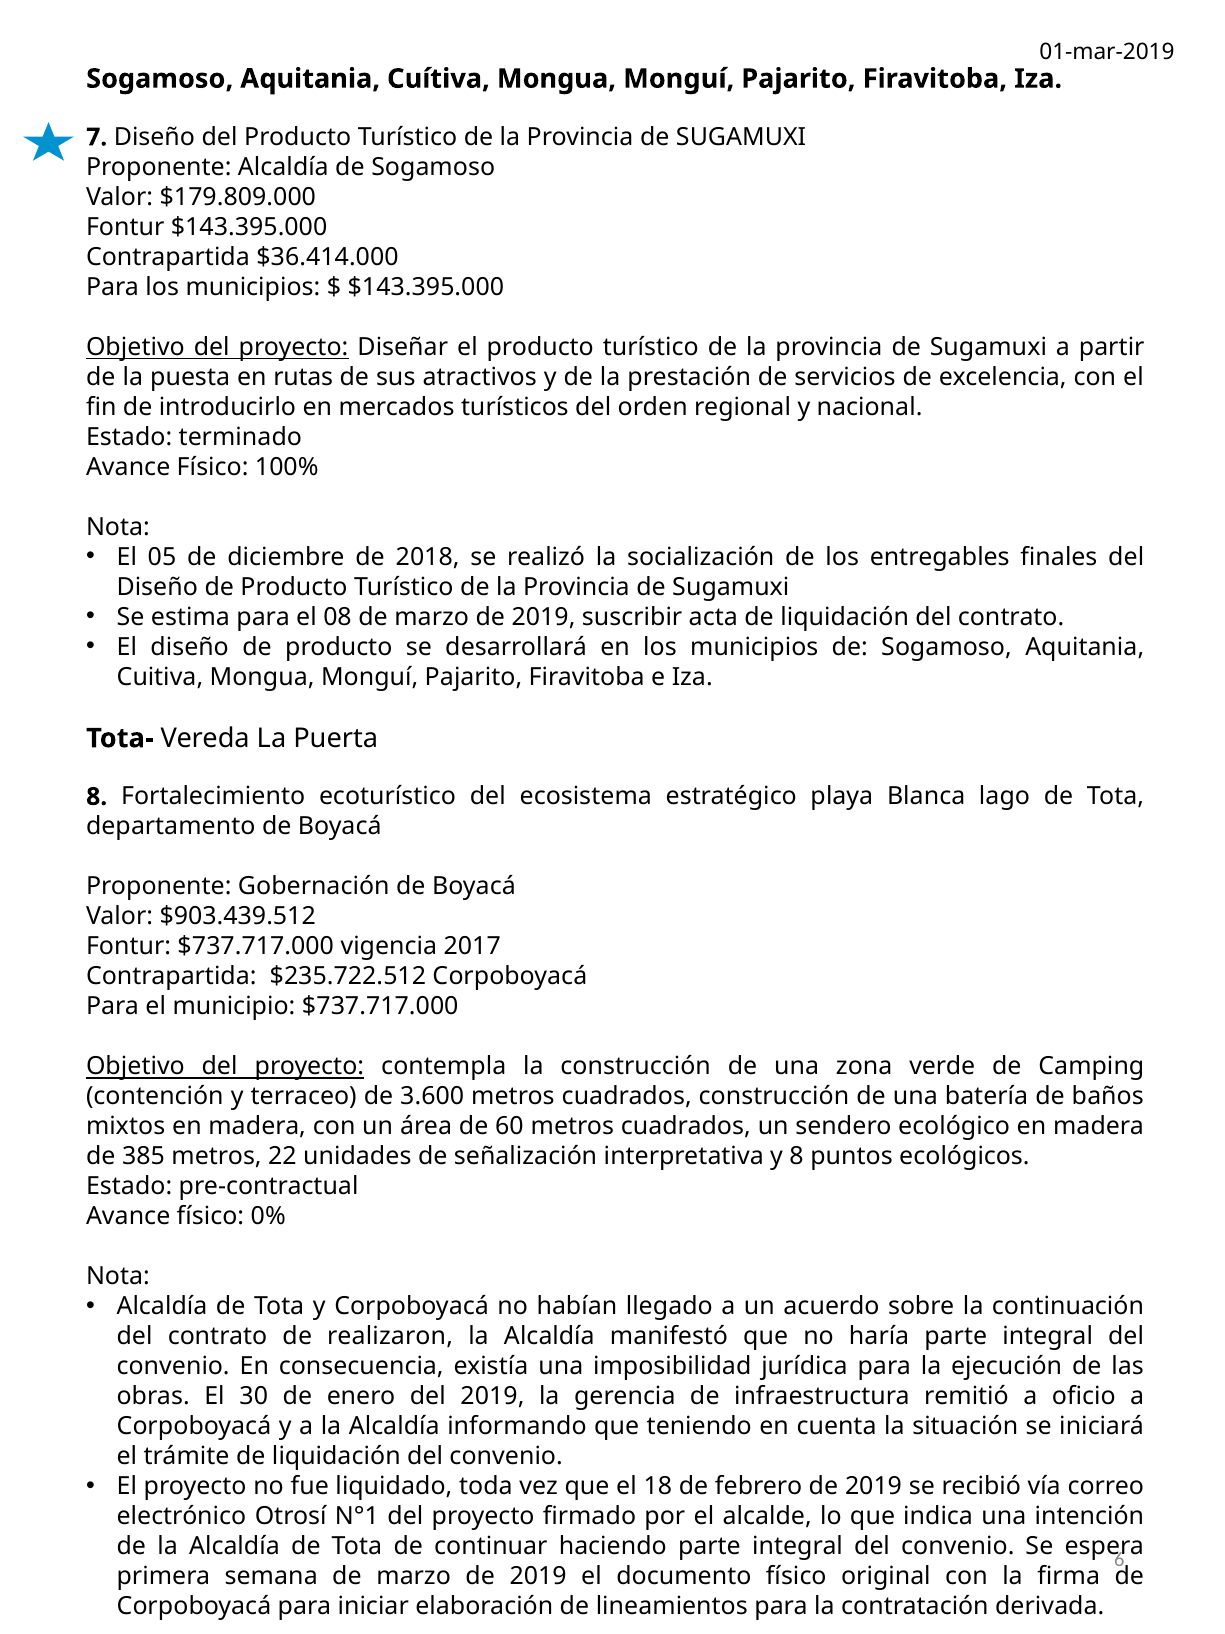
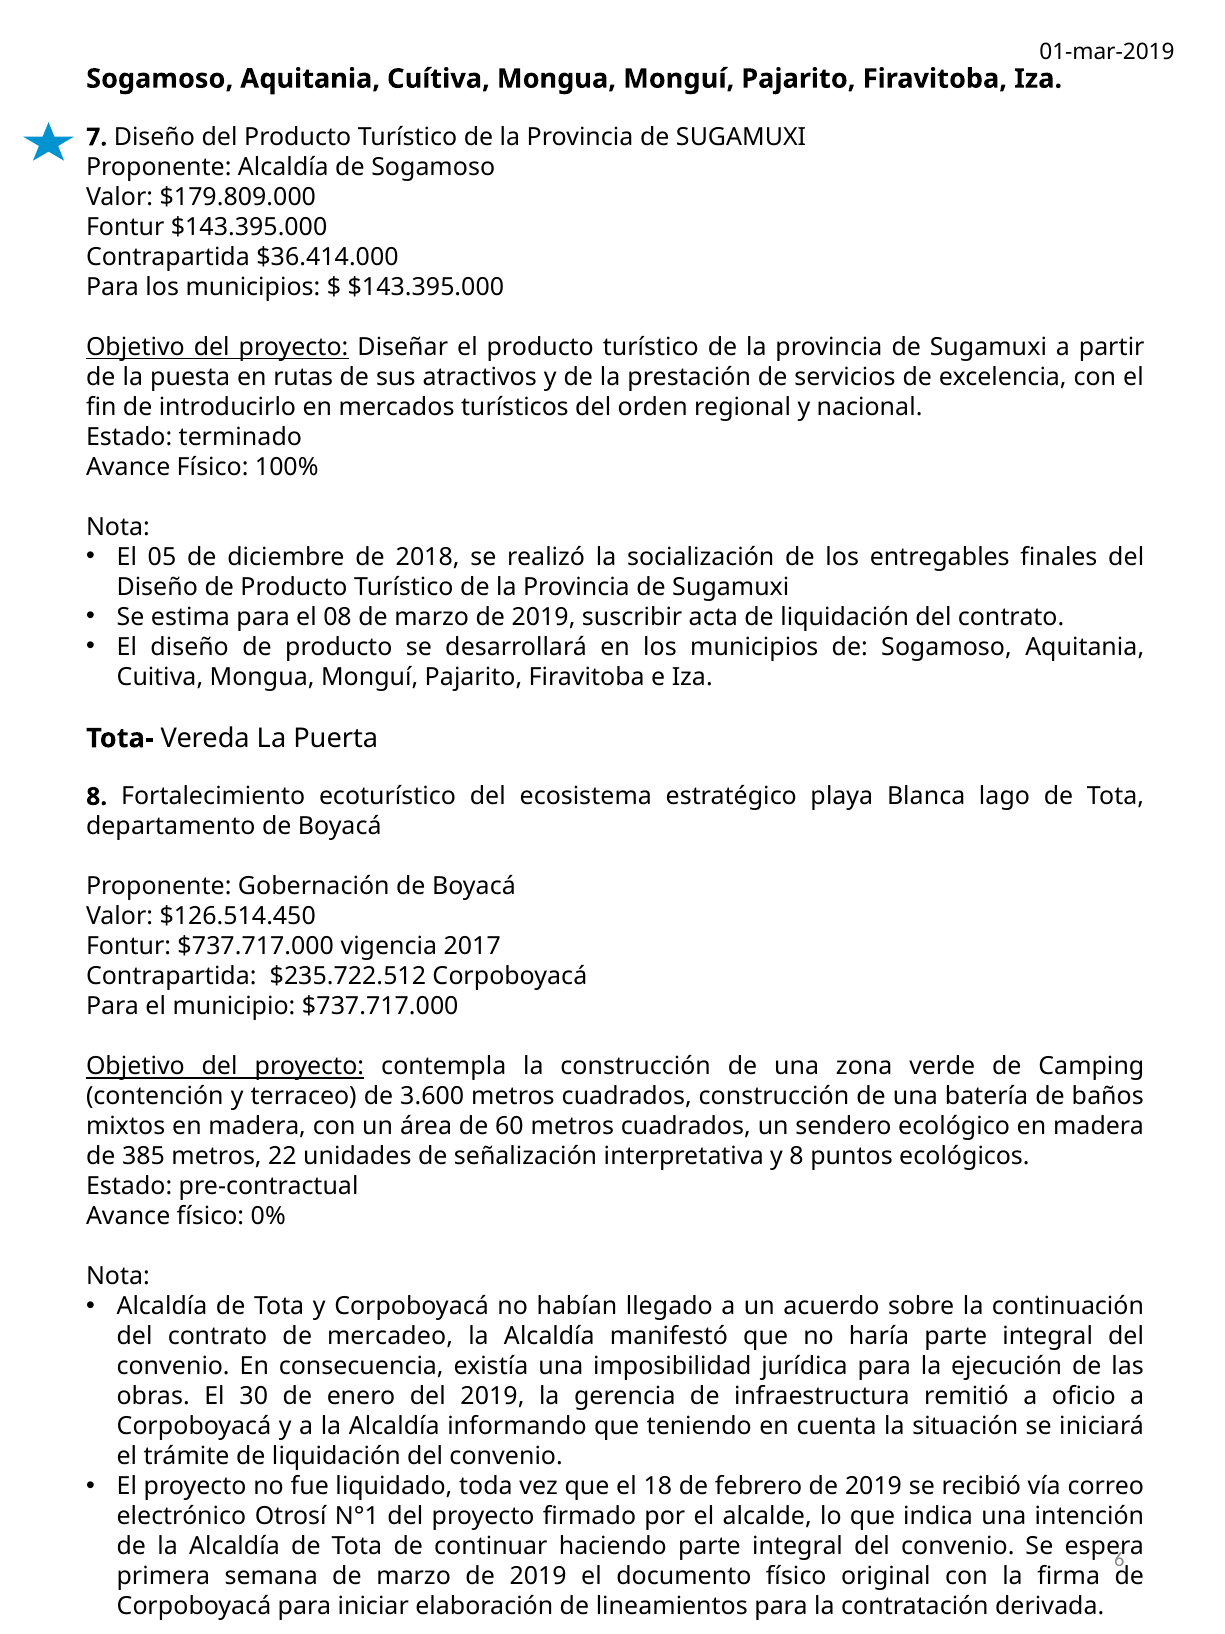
$903.439.512: $903.439.512 -> $126.514.450 (238, 916)
realizaron: realizaron -> mercadeo (390, 1336)
